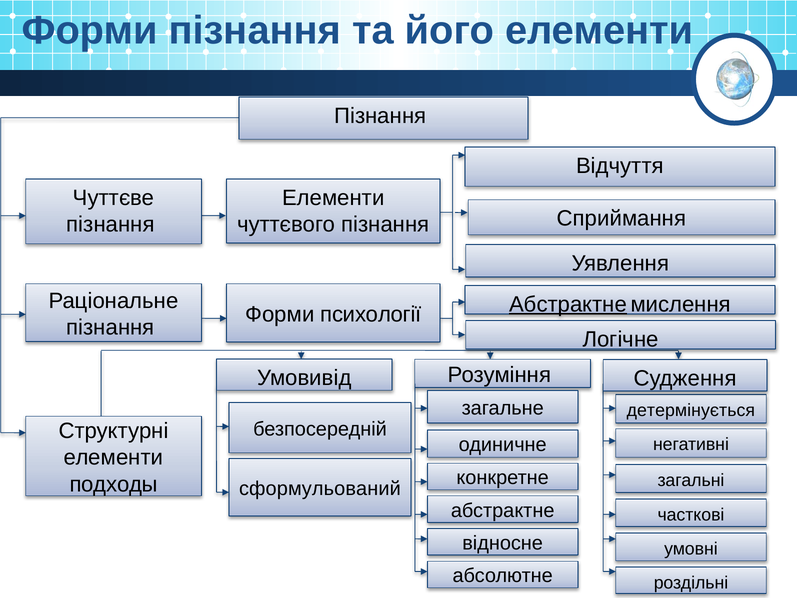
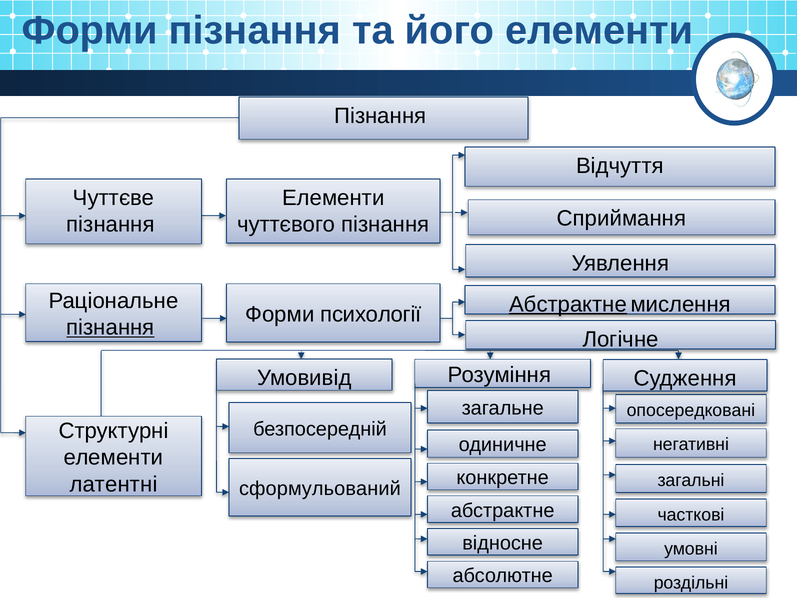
пізнання underline: none -> present (110, 327)
детермінується: детермінується -> опосередковані (691, 410)
подходы: подходы -> латентні (113, 484)
